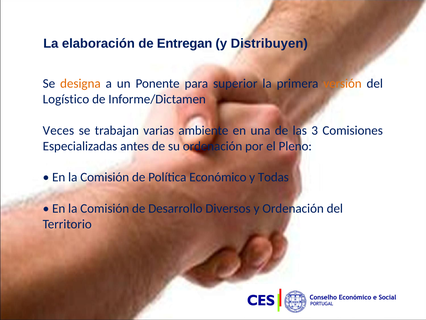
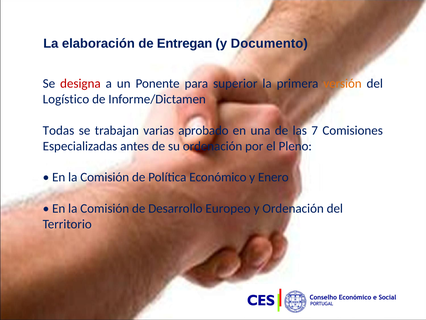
Distribuyen: Distribuyen -> Documento (269, 43)
designa colour: orange -> red (80, 83)
Veces: Veces -> Todas (58, 130)
ambiente: ambiente -> aprobado (203, 130)
3: 3 -> 7 (315, 130)
Todas: Todas -> Enero (273, 177)
Diversos: Diversos -> Europeo (228, 208)
